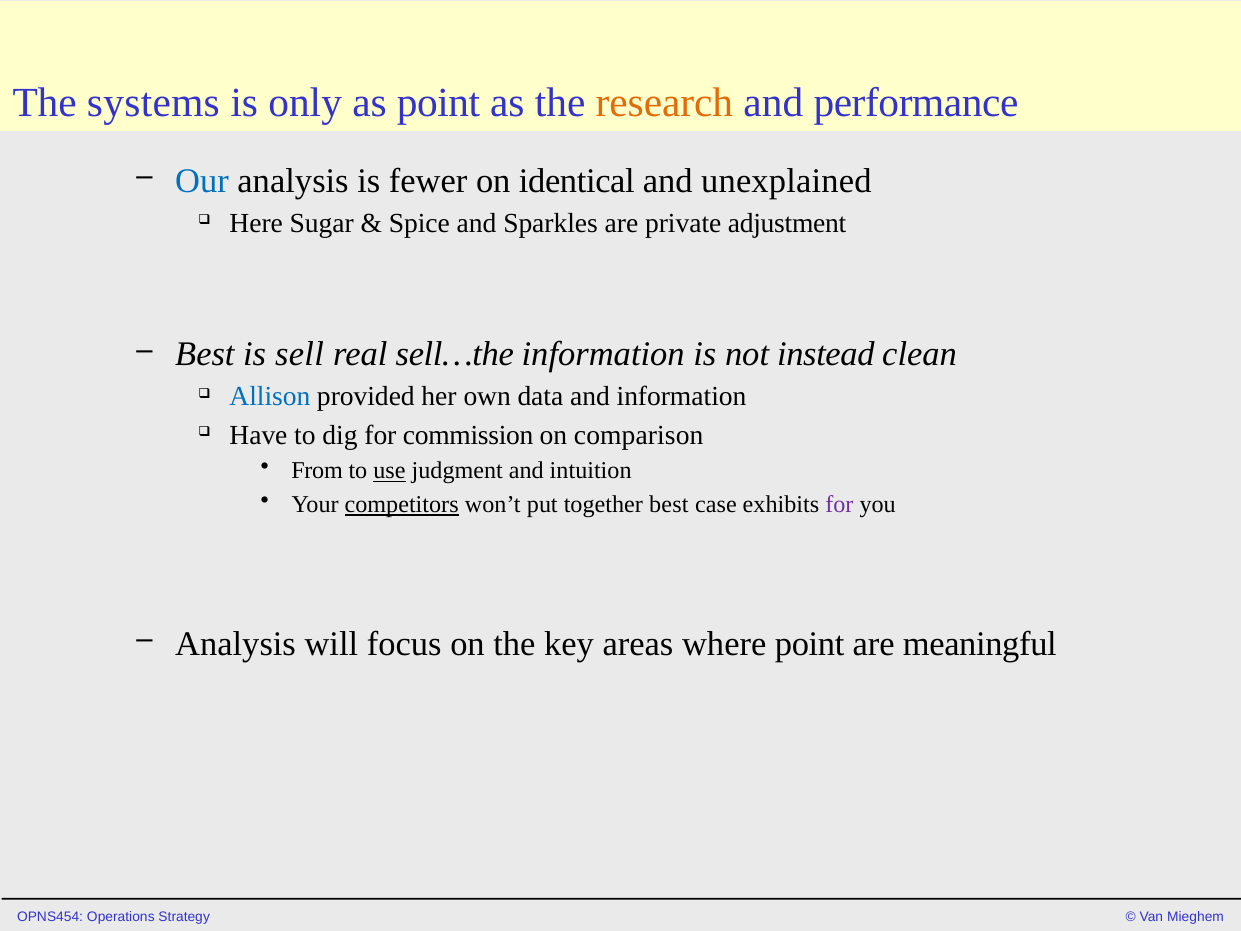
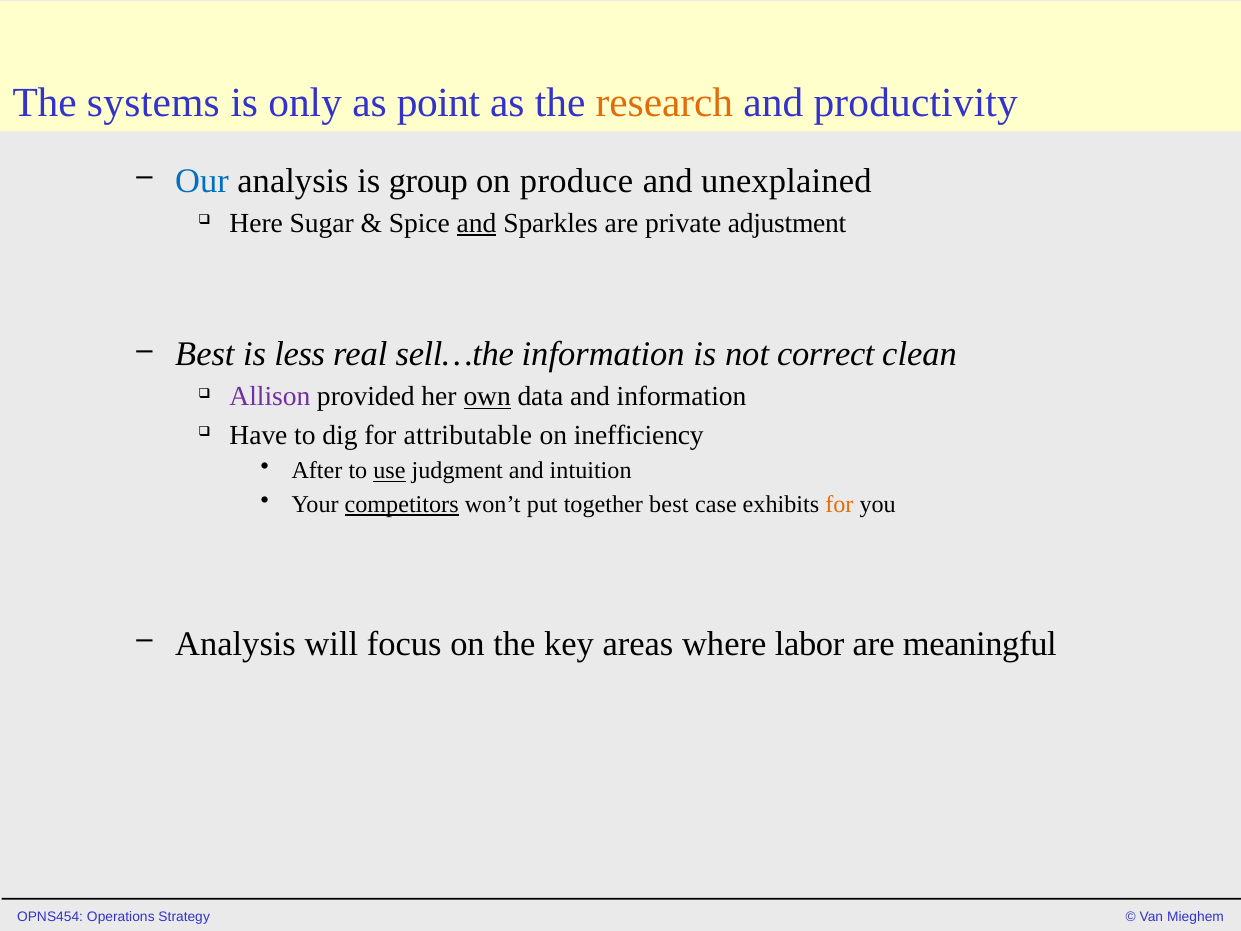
performance: performance -> productivity (916, 103)
fewer: fewer -> group (428, 181)
identical: identical -> produce (576, 181)
and underline: none -> present (477, 223)
sell: sell -> less (300, 354)
instead: instead -> correct (826, 354)
Allison colour: blue -> purple (270, 397)
own underline: none -> present (487, 397)
commission: commission -> attributable (468, 435)
comparison: comparison -> inefficiency (639, 435)
From: From -> After (317, 471)
for colour: purple -> orange (839, 505)
where point: point -> labor (810, 644)
